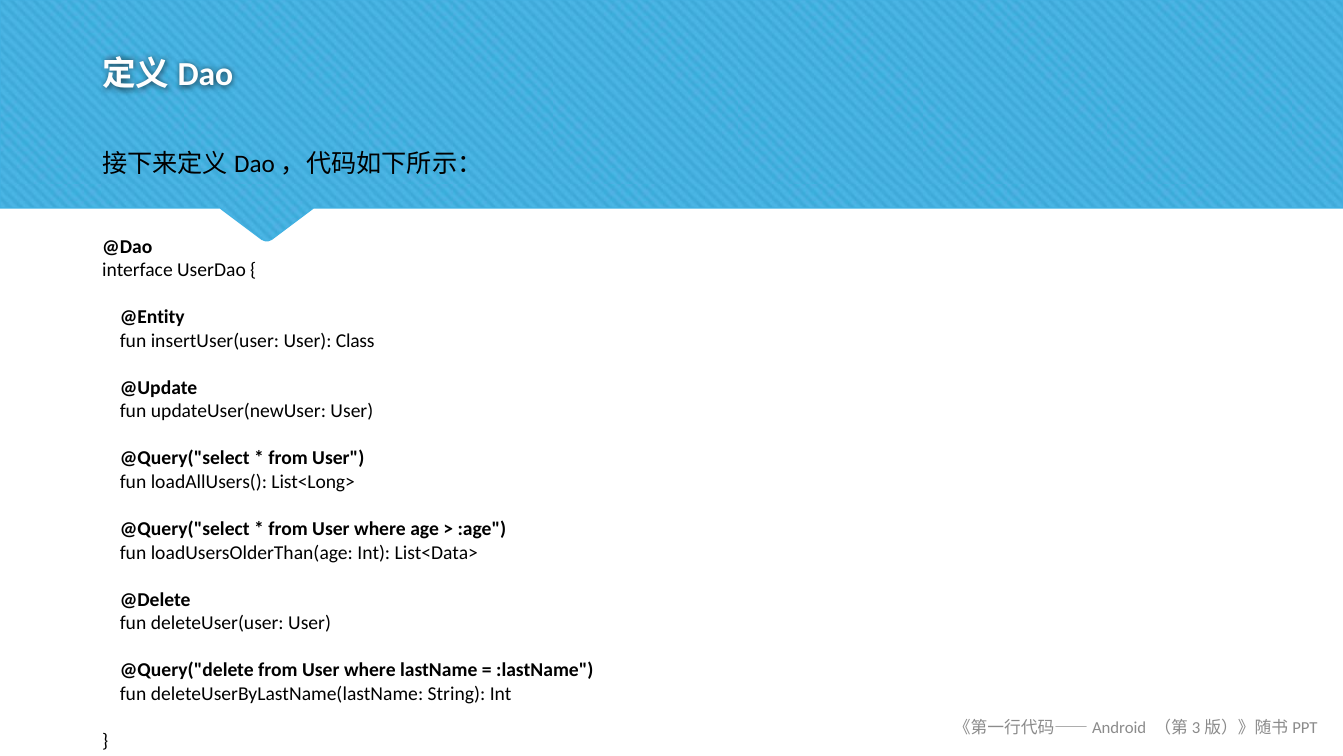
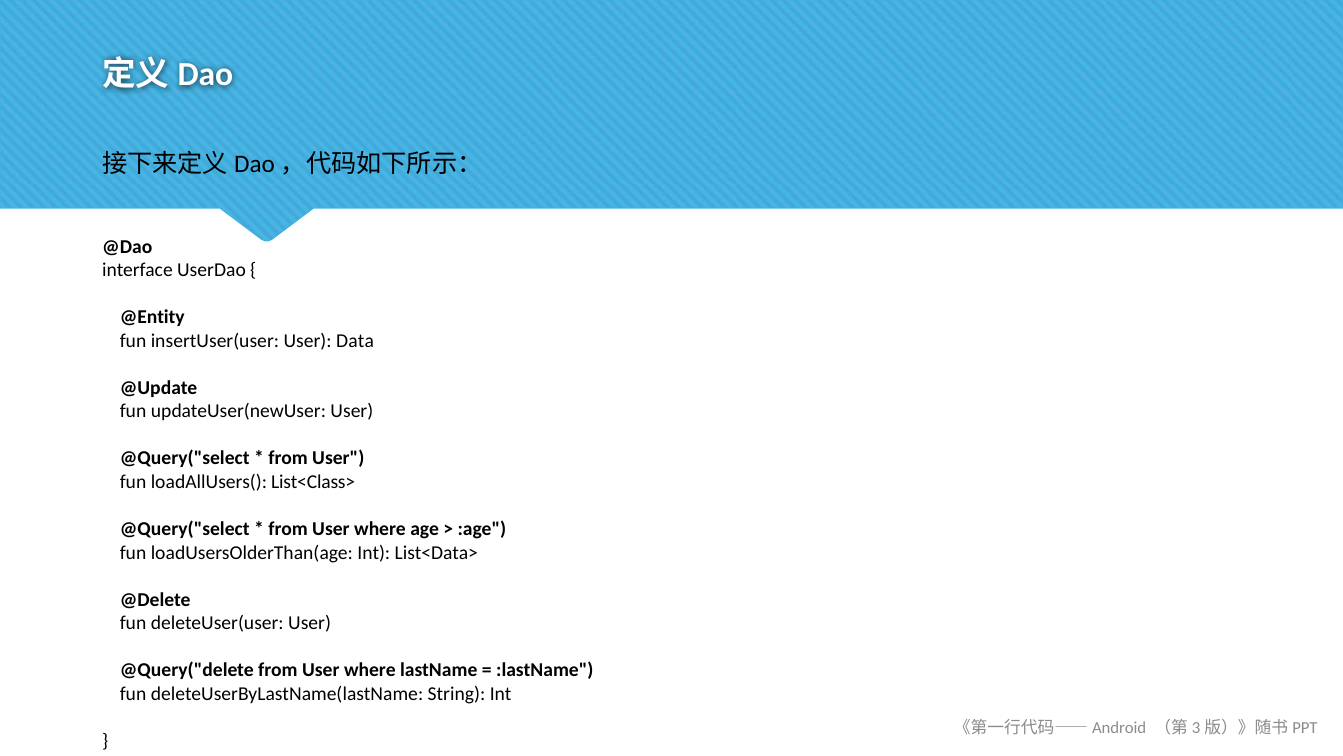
Class: Class -> Data (355, 341)
List<Long>: List<Long> -> List<Class> (313, 482)
